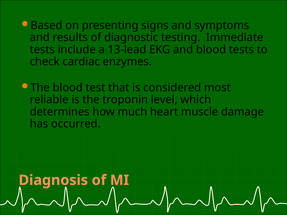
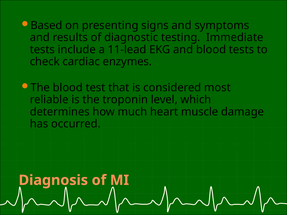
13-lead: 13-lead -> 11-lead (127, 50)
